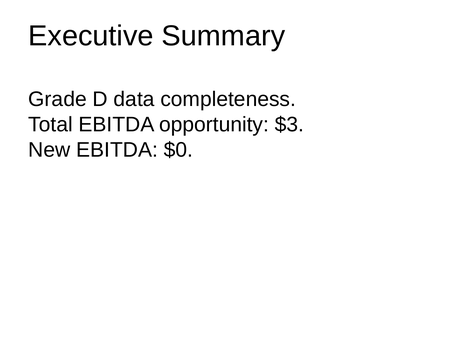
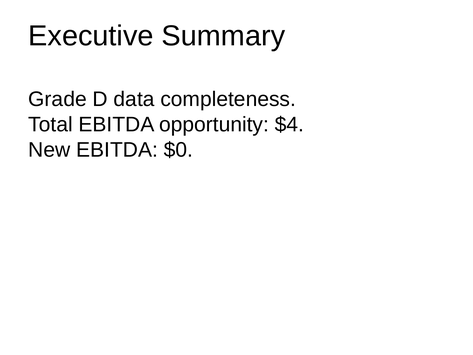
$3: $3 -> $4 (289, 124)
